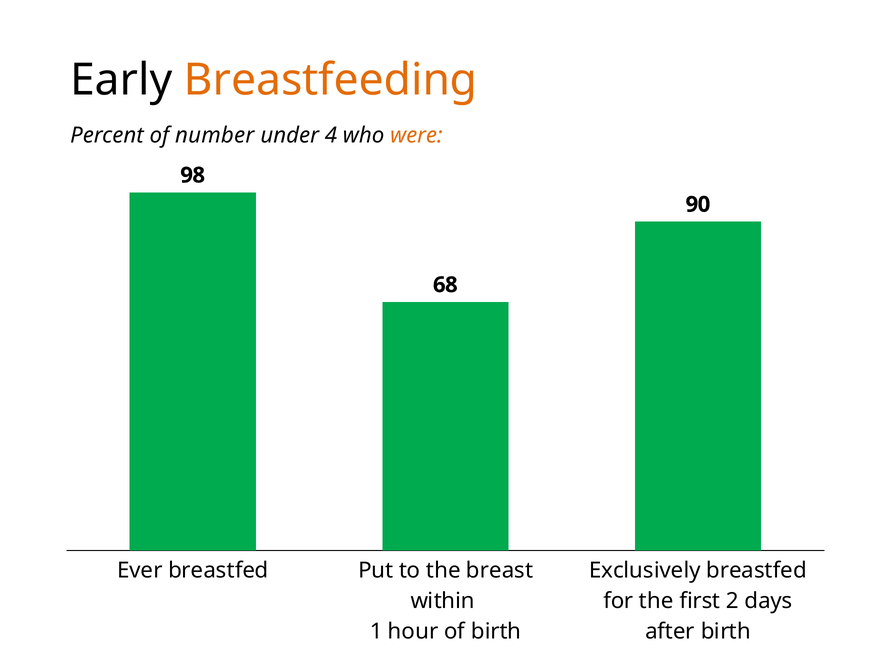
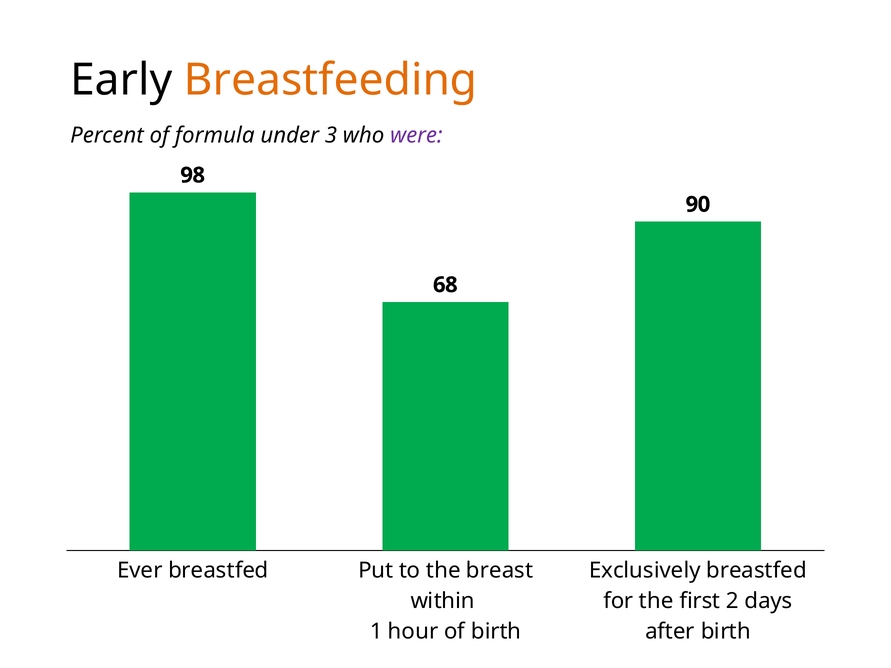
number: number -> formula (215, 135)
4: 4 -> 3 (331, 135)
were colour: orange -> purple (416, 135)
